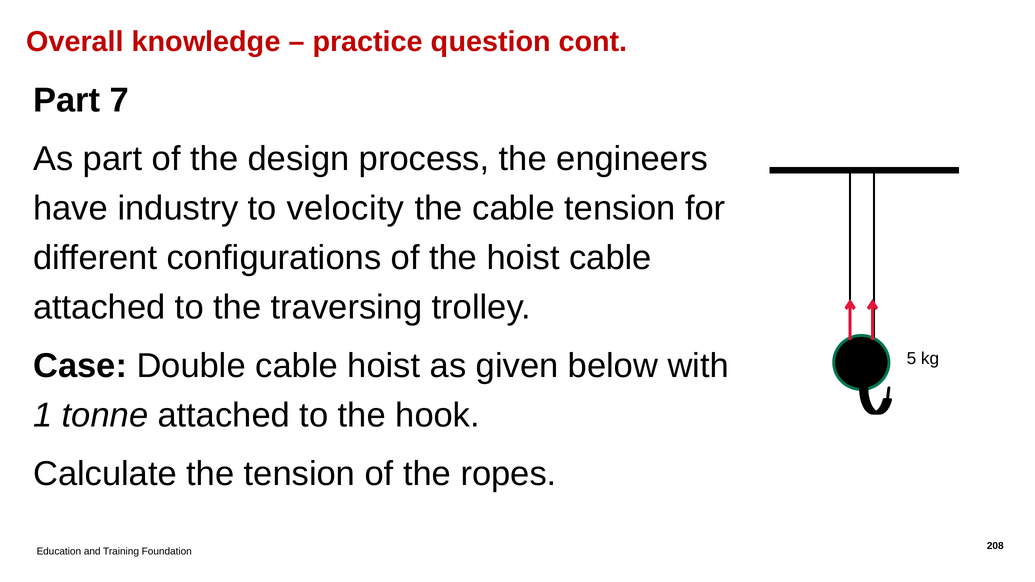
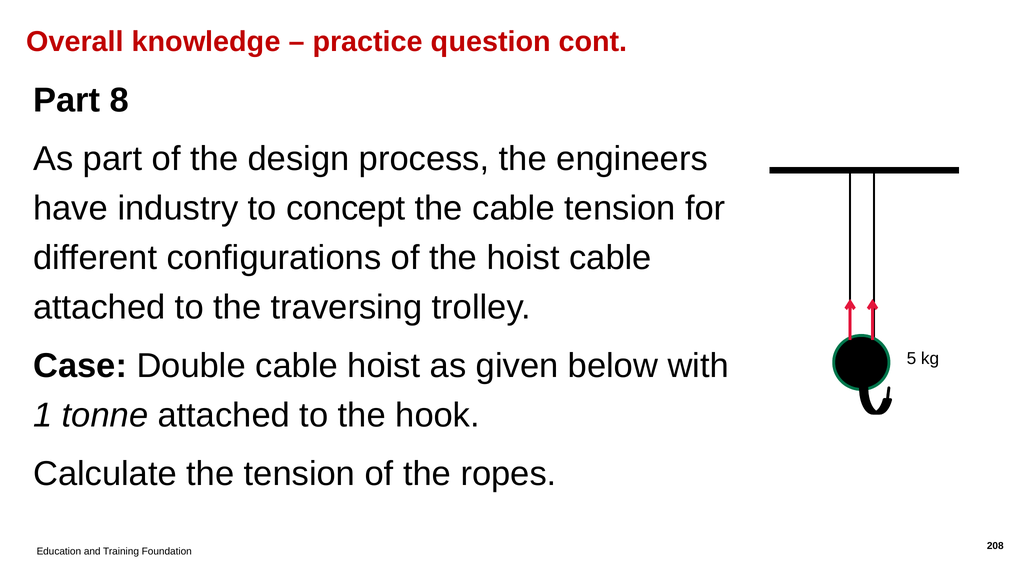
7: 7 -> 8 (119, 100)
velocity: velocity -> concept (346, 208)
